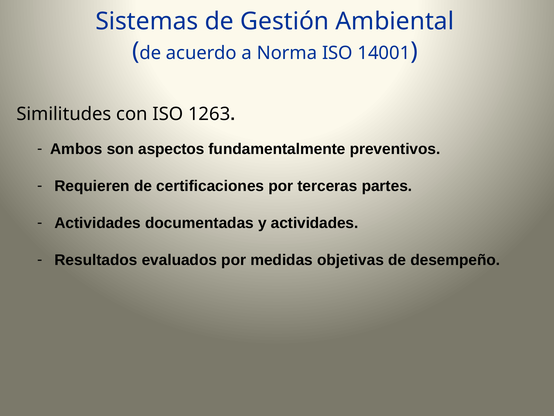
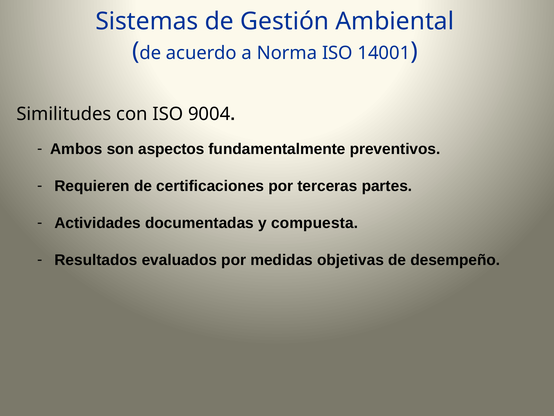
1263: 1263 -> 9004 (209, 114)
y actividades: actividades -> compuesta (315, 223)
